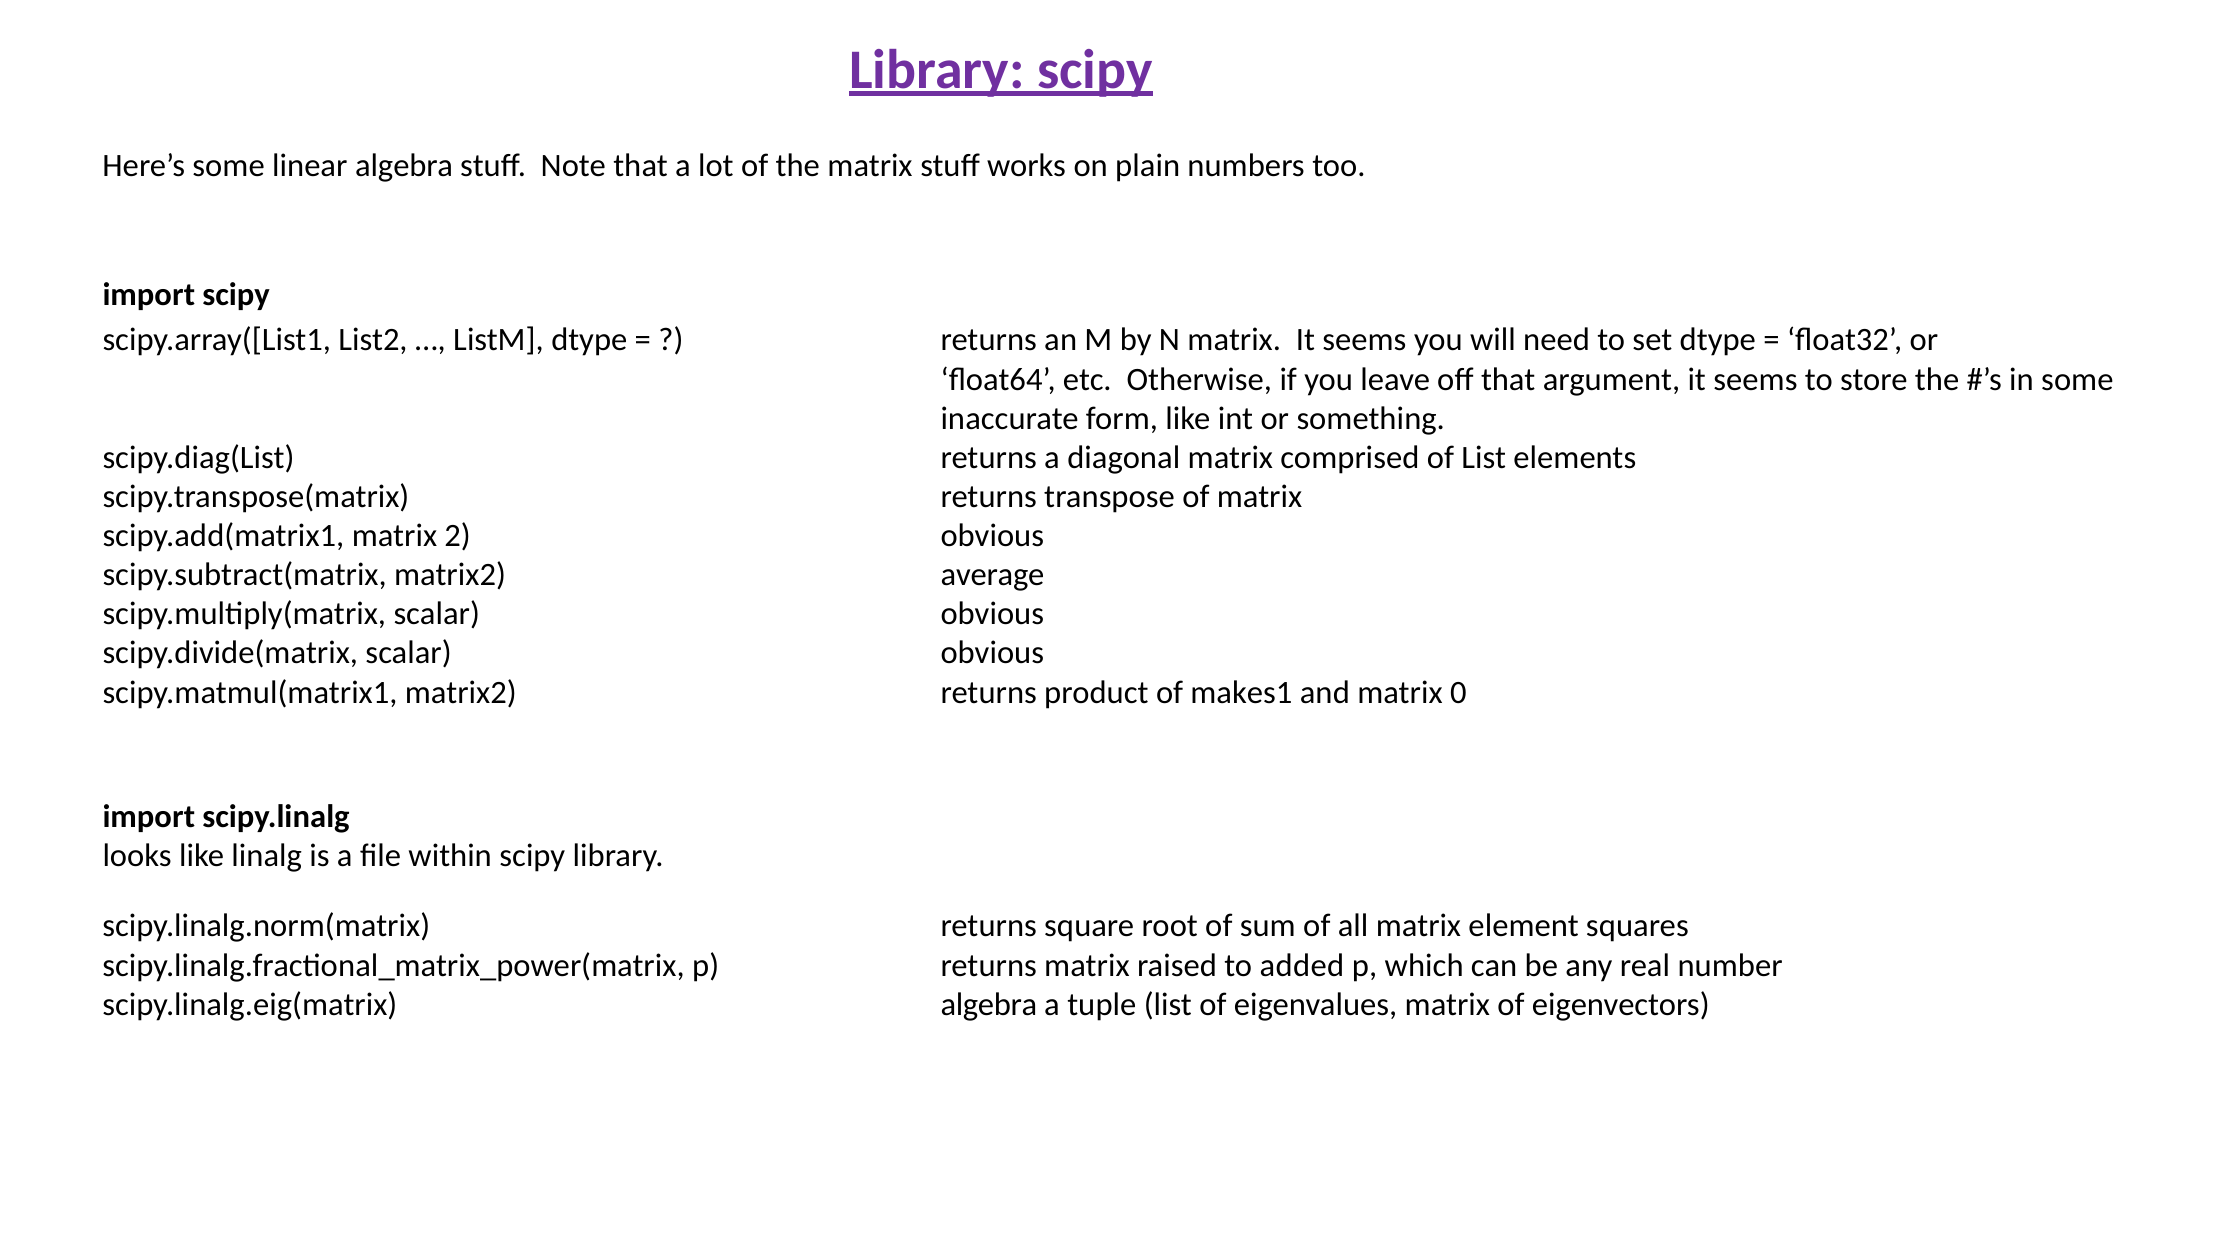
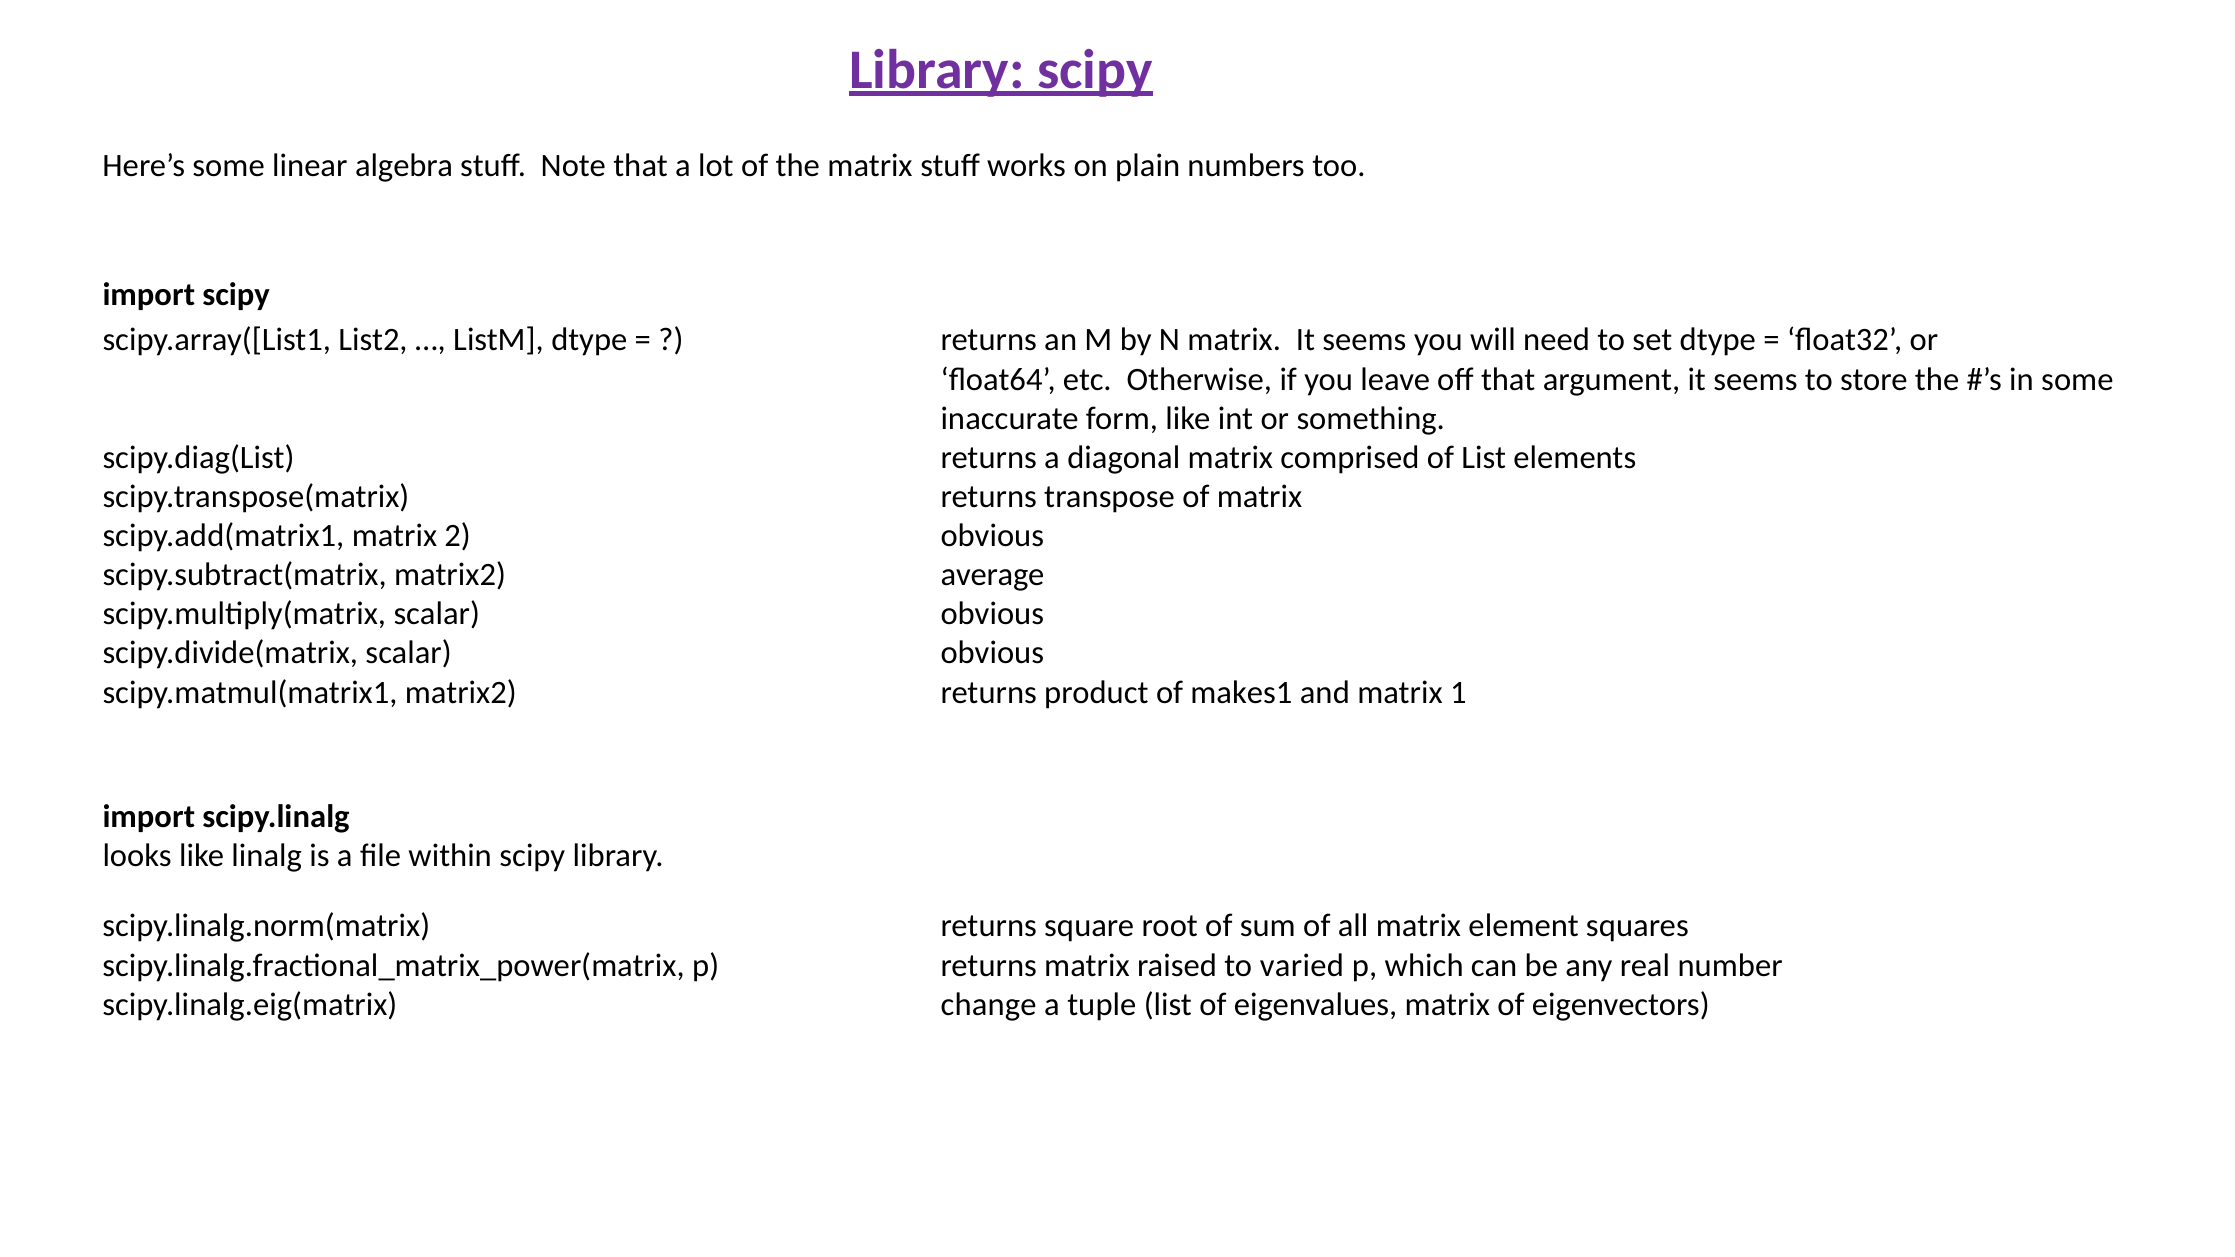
0: 0 -> 1 (1458, 692)
added: added -> varied (1302, 965)
scipy.linalg.eig(matrix algebra: algebra -> change (989, 1005)
